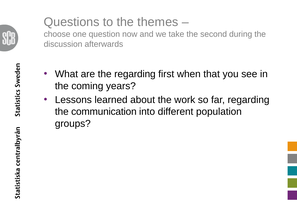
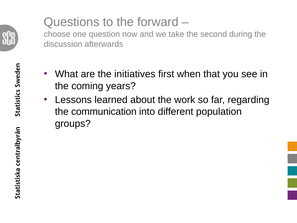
themes: themes -> forward (158, 22)
the regarding: regarding -> initiatives (135, 74)
